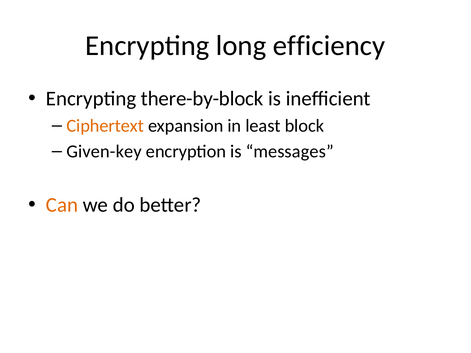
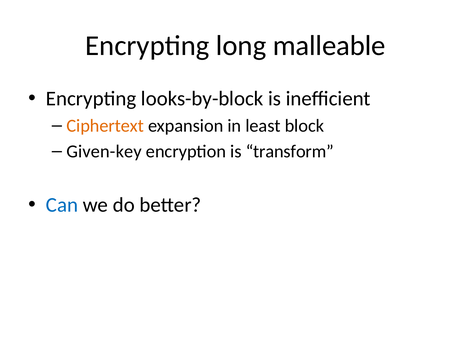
efficiency: efficiency -> malleable (329, 46)
there-by-block: there-by-block -> looks-by-block (202, 99)
messages: messages -> transform (290, 152)
Can colour: orange -> blue (62, 205)
